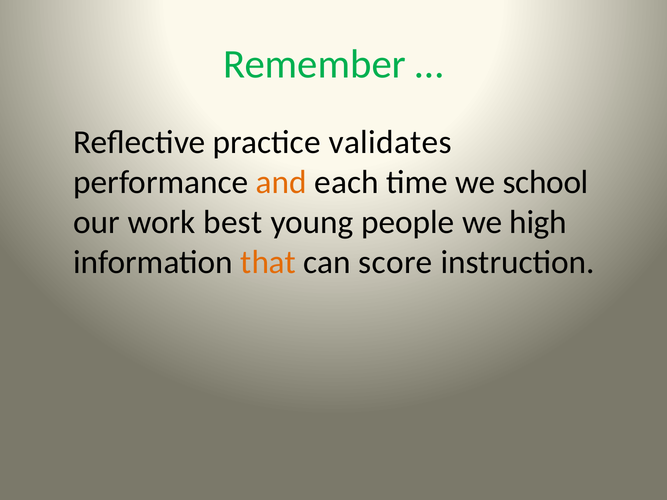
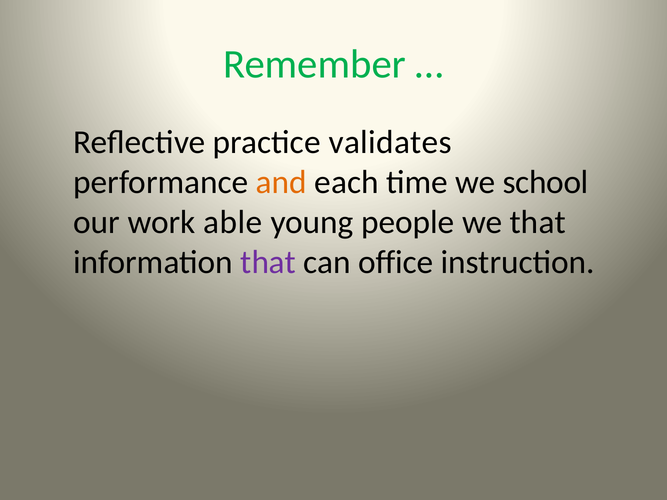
best: best -> able (233, 222)
we high: high -> that (538, 222)
that colour: orange -> purple (268, 262)
score: score -> office (396, 262)
